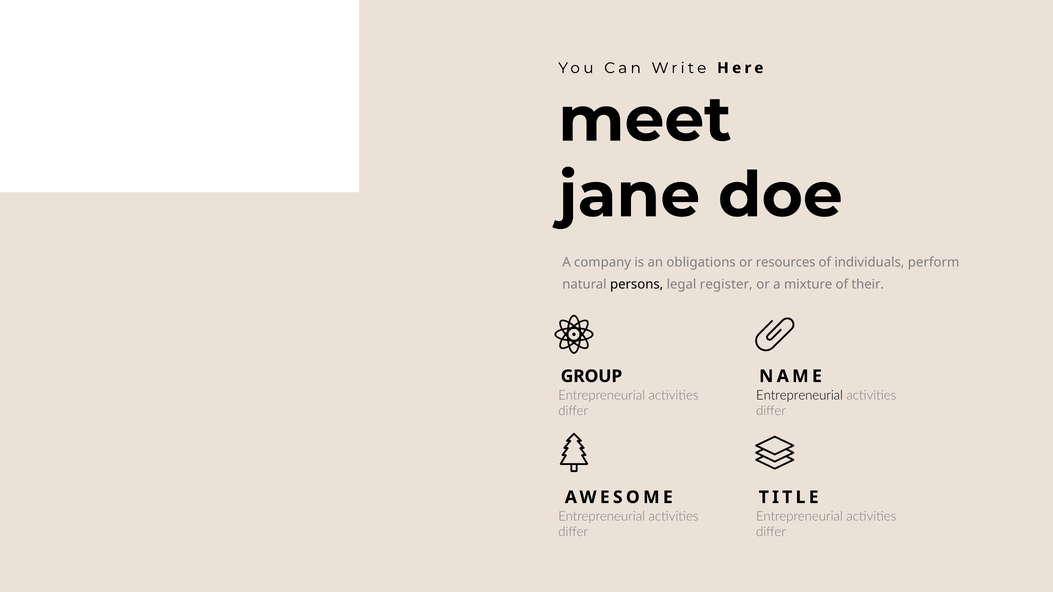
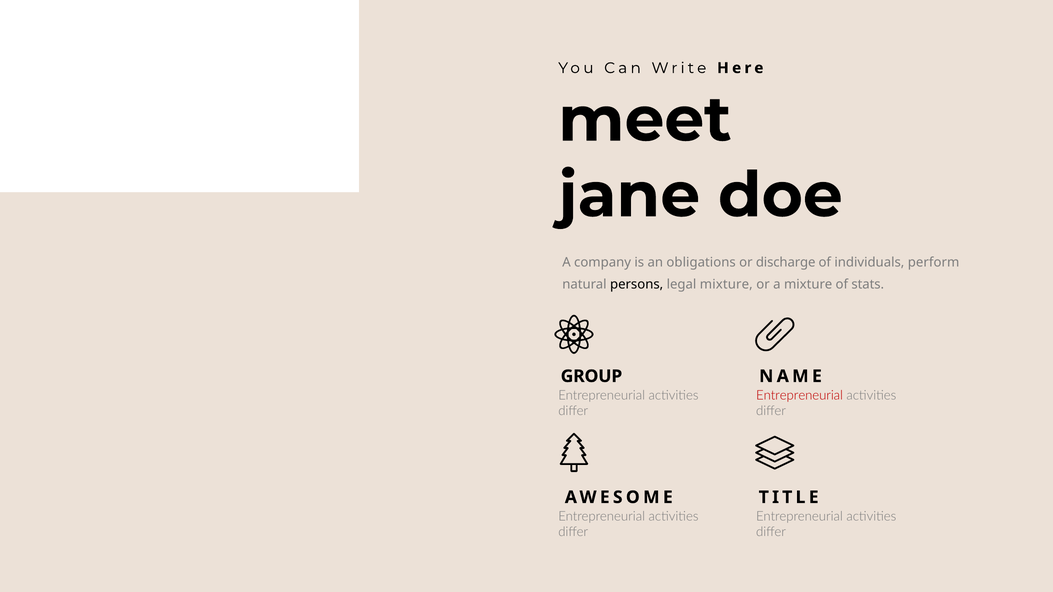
resources: resources -> discharge (786, 262)
legal register: register -> mixture (726, 285)
their: their -> stats (868, 285)
Entrepreneurial colour: black -> red (800, 395)
